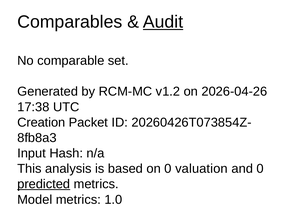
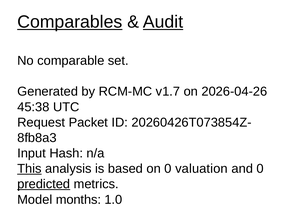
Comparables underline: none -> present (70, 22)
v1.2: v1.2 -> v1.7 (168, 91)
17:38: 17:38 -> 45:38 (33, 107)
Creation: Creation -> Request (41, 122)
This underline: none -> present (29, 169)
Model metrics: metrics -> months (78, 199)
